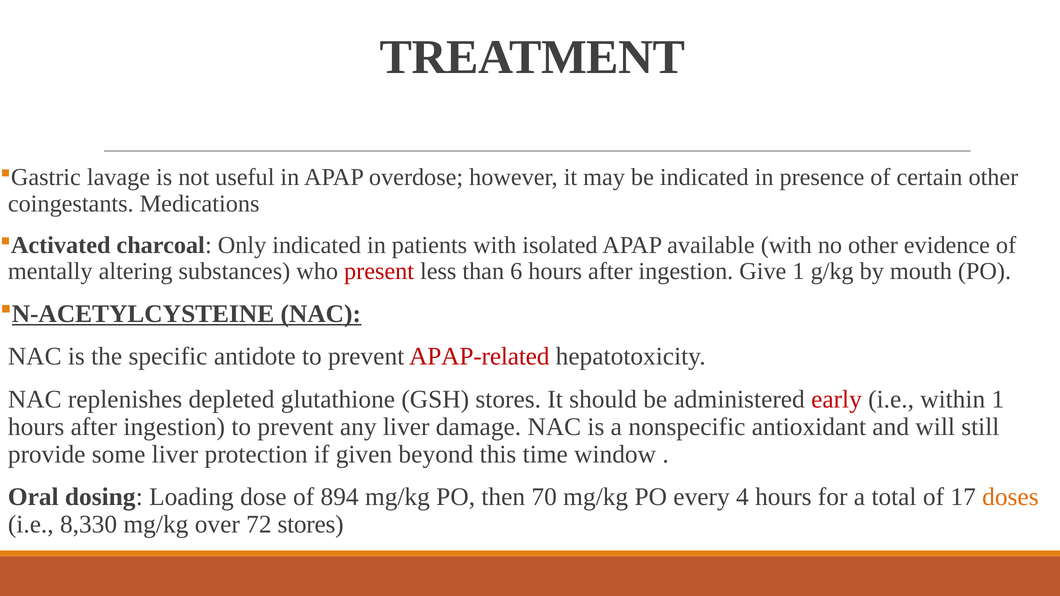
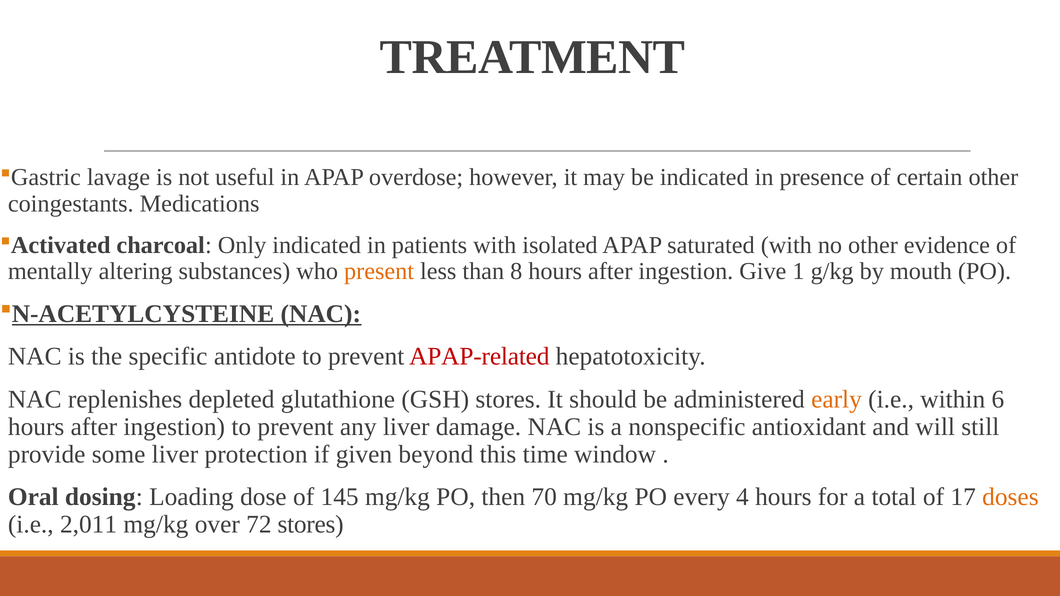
available: available -> saturated (711, 245)
present colour: red -> orange (379, 272)
6: 6 -> 8 (516, 272)
early colour: red -> orange (836, 400)
within 1: 1 -> 6 (998, 400)
894: 894 -> 145 (340, 497)
8,330: 8,330 -> 2,011 (89, 525)
